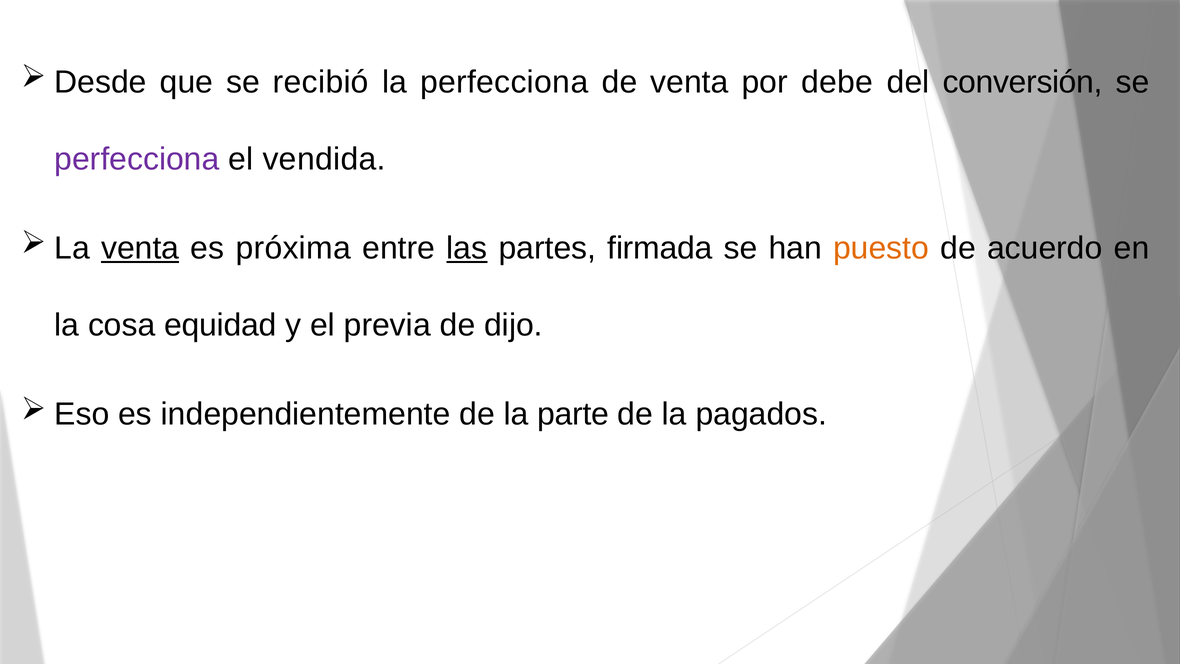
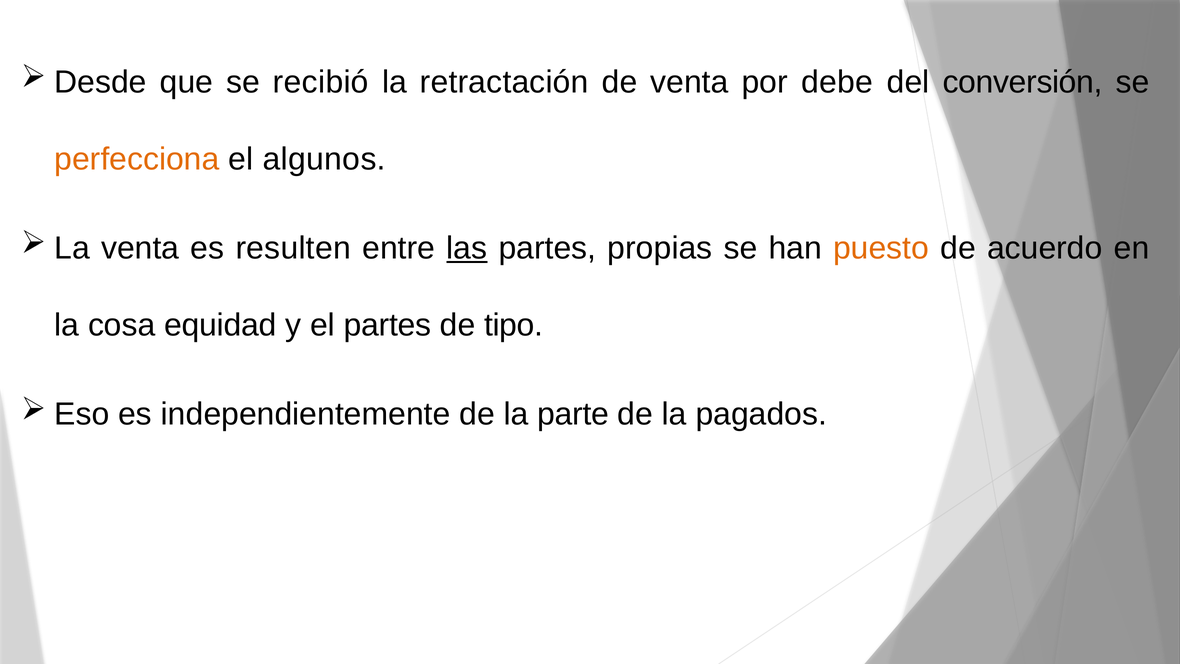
la perfecciona: perfecciona -> retractación (504, 82)
perfecciona colour: purple -> orange (137, 159)
vendida: vendida -> algunos (324, 159)
venta underline: present -> none (140, 248)
próxima: próxima -> resulten (293, 248)
firmada: firmada -> propias (660, 248)
el previa: previa -> partes (387, 325)
dijo: dijo -> tipo (514, 325)
